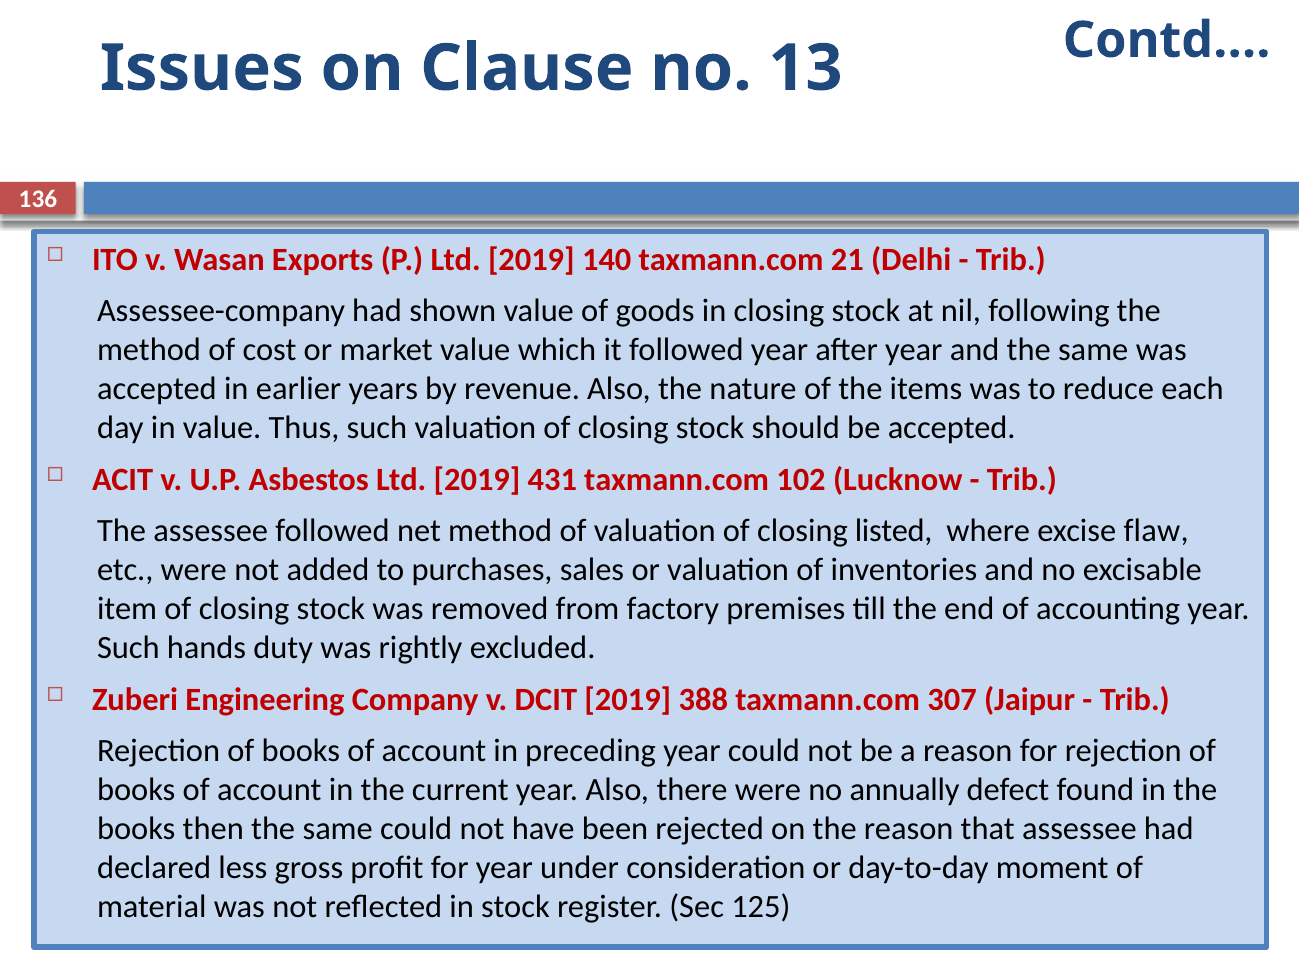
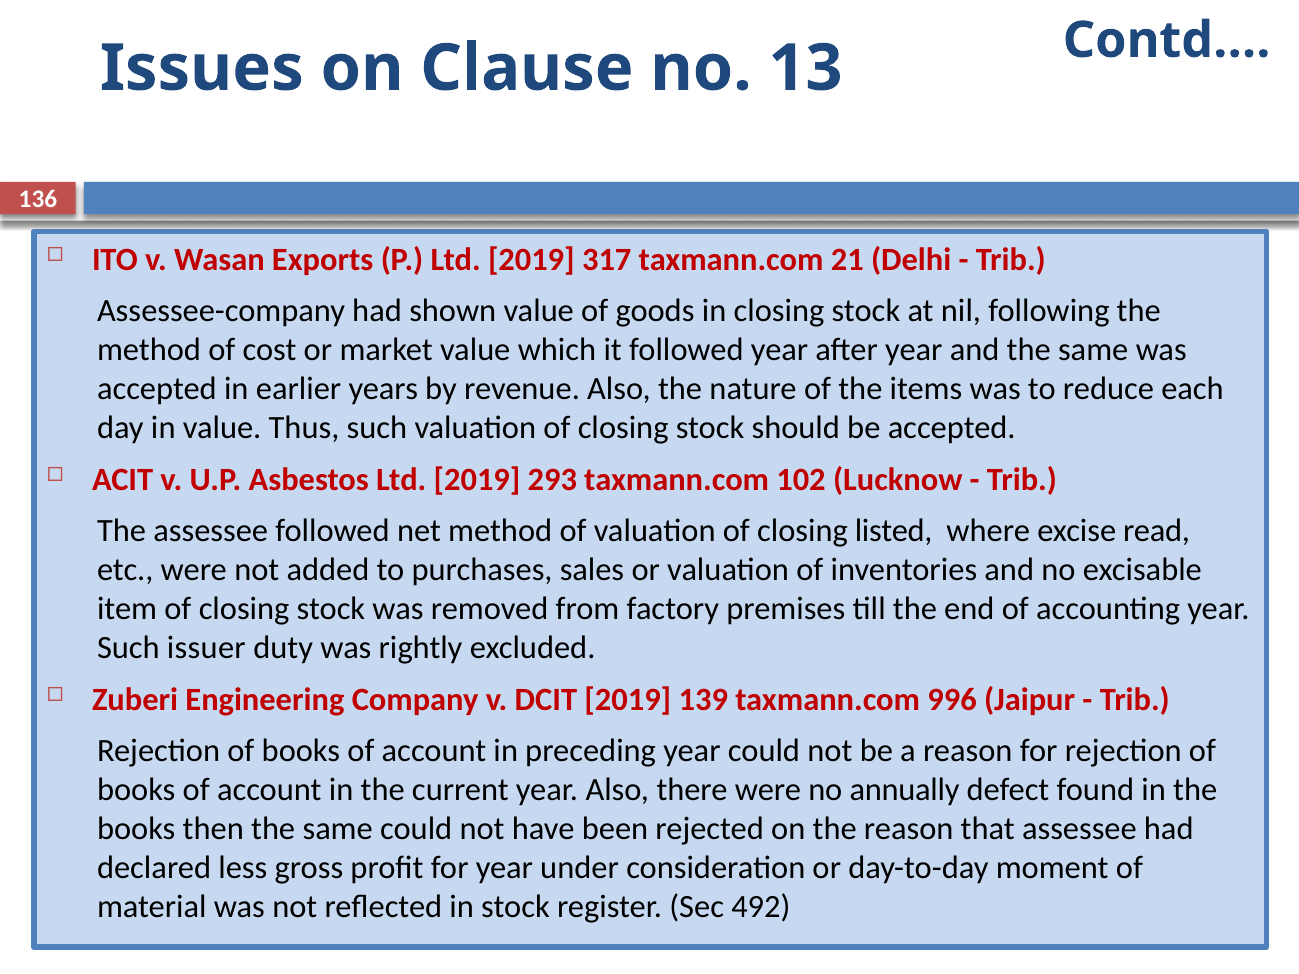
140: 140 -> 317 (607, 260)
431: 431 -> 293 (552, 480)
flaw: flaw -> read (1156, 531)
hands: hands -> issuer (206, 648)
388: 388 -> 139 (703, 700)
307: 307 -> 996 (952, 700)
125: 125 -> 492 (761, 907)
